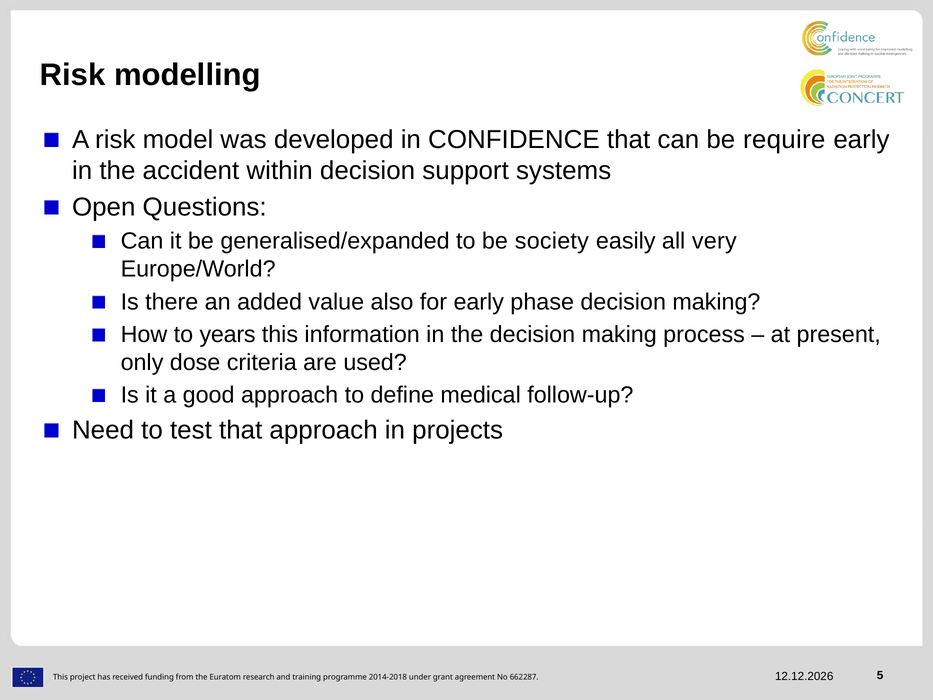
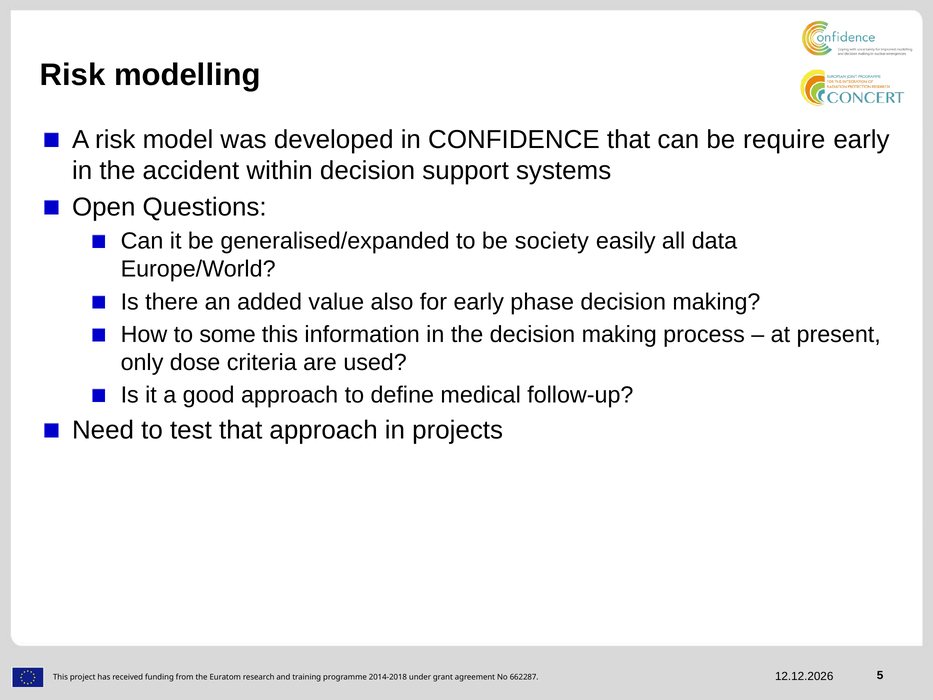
very: very -> data (714, 241)
years: years -> some (228, 334)
